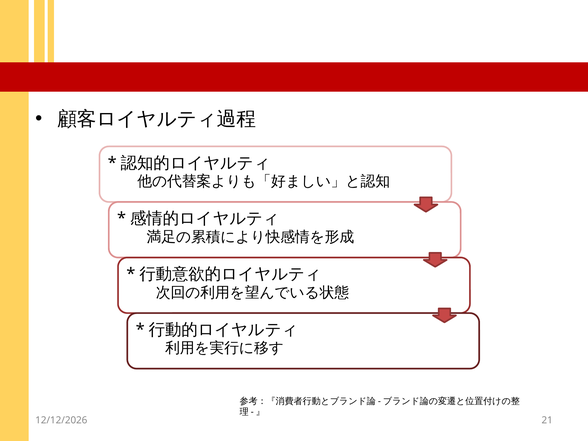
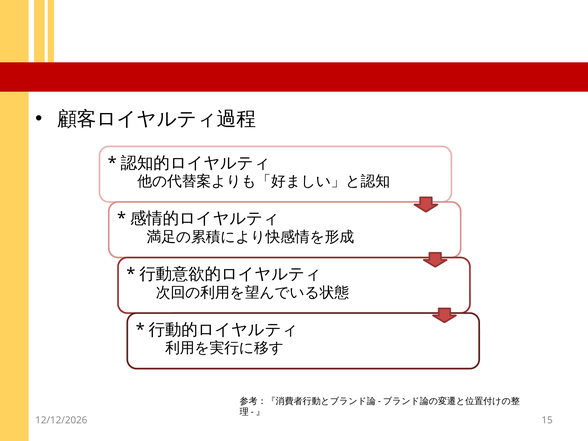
21: 21 -> 15 (547, 420)
